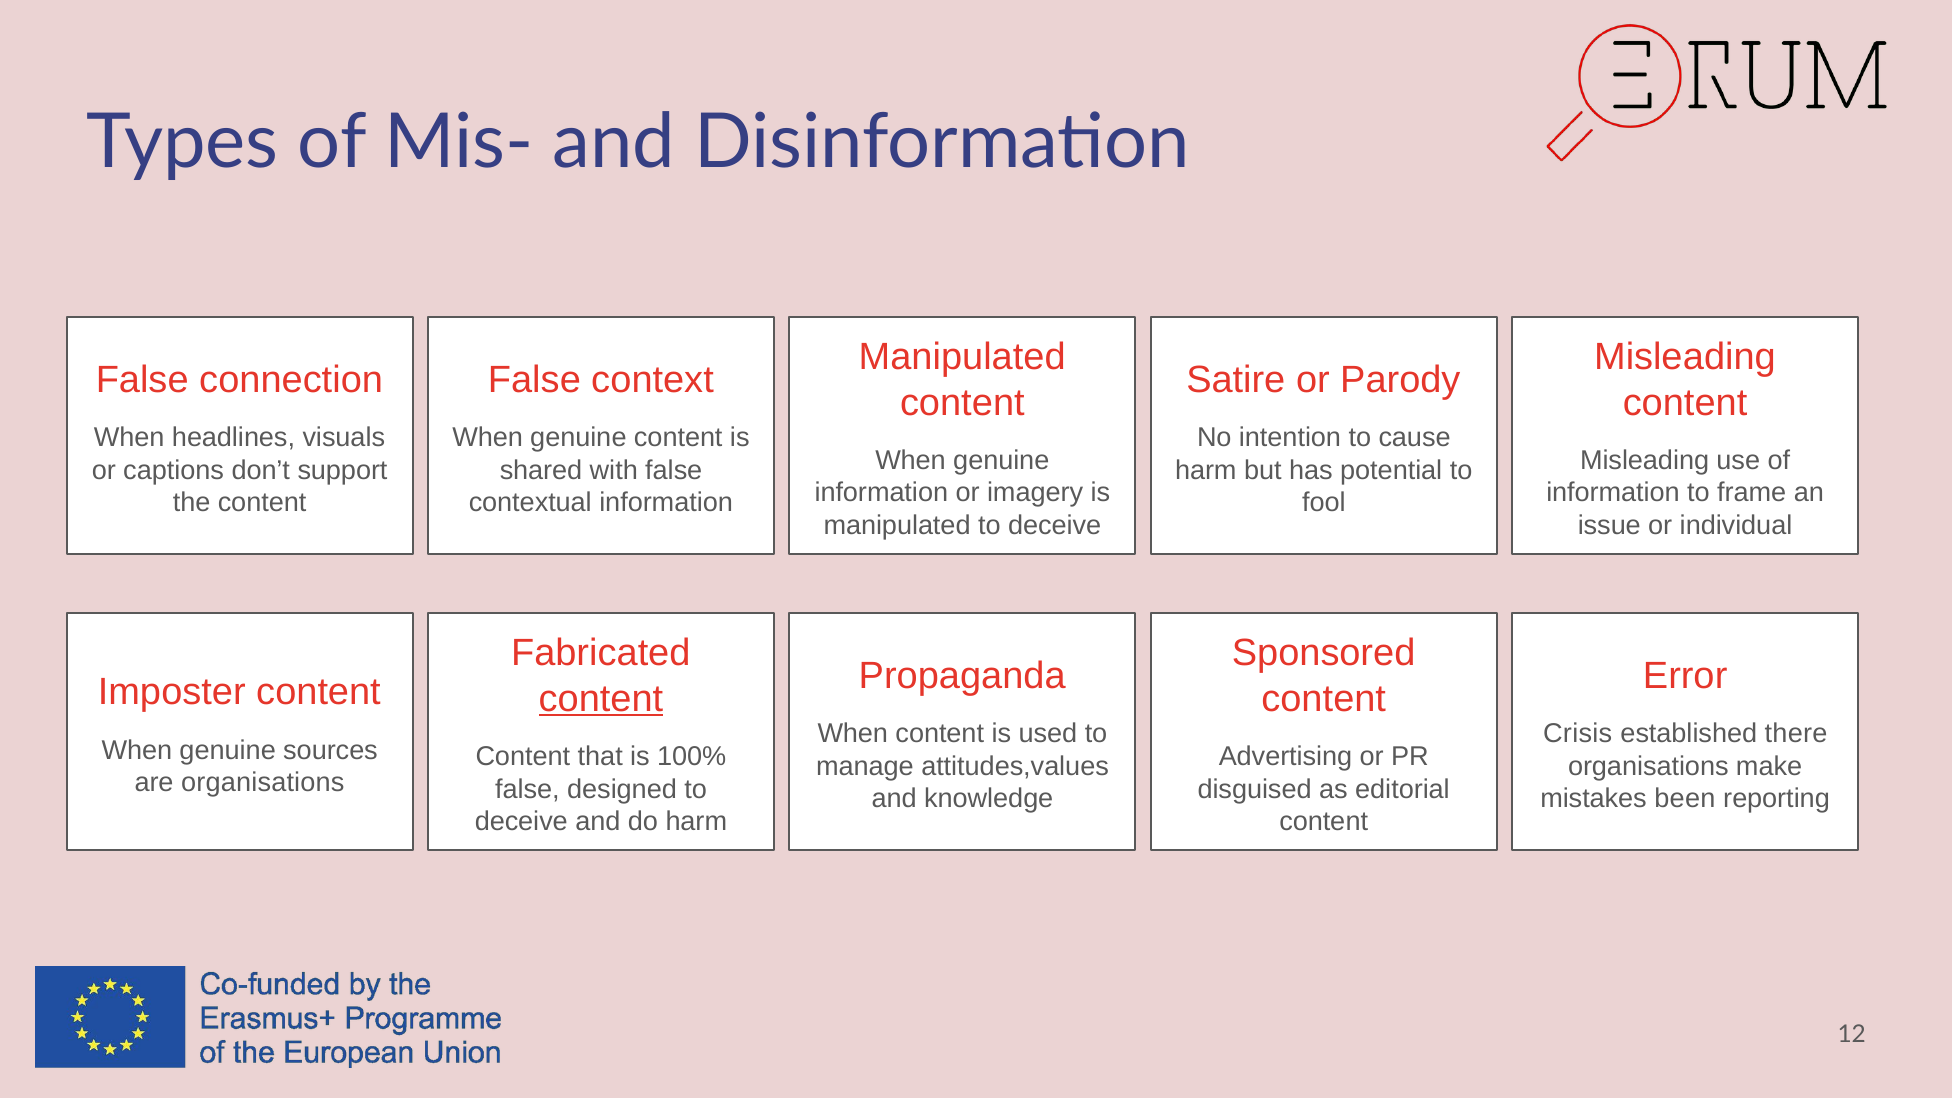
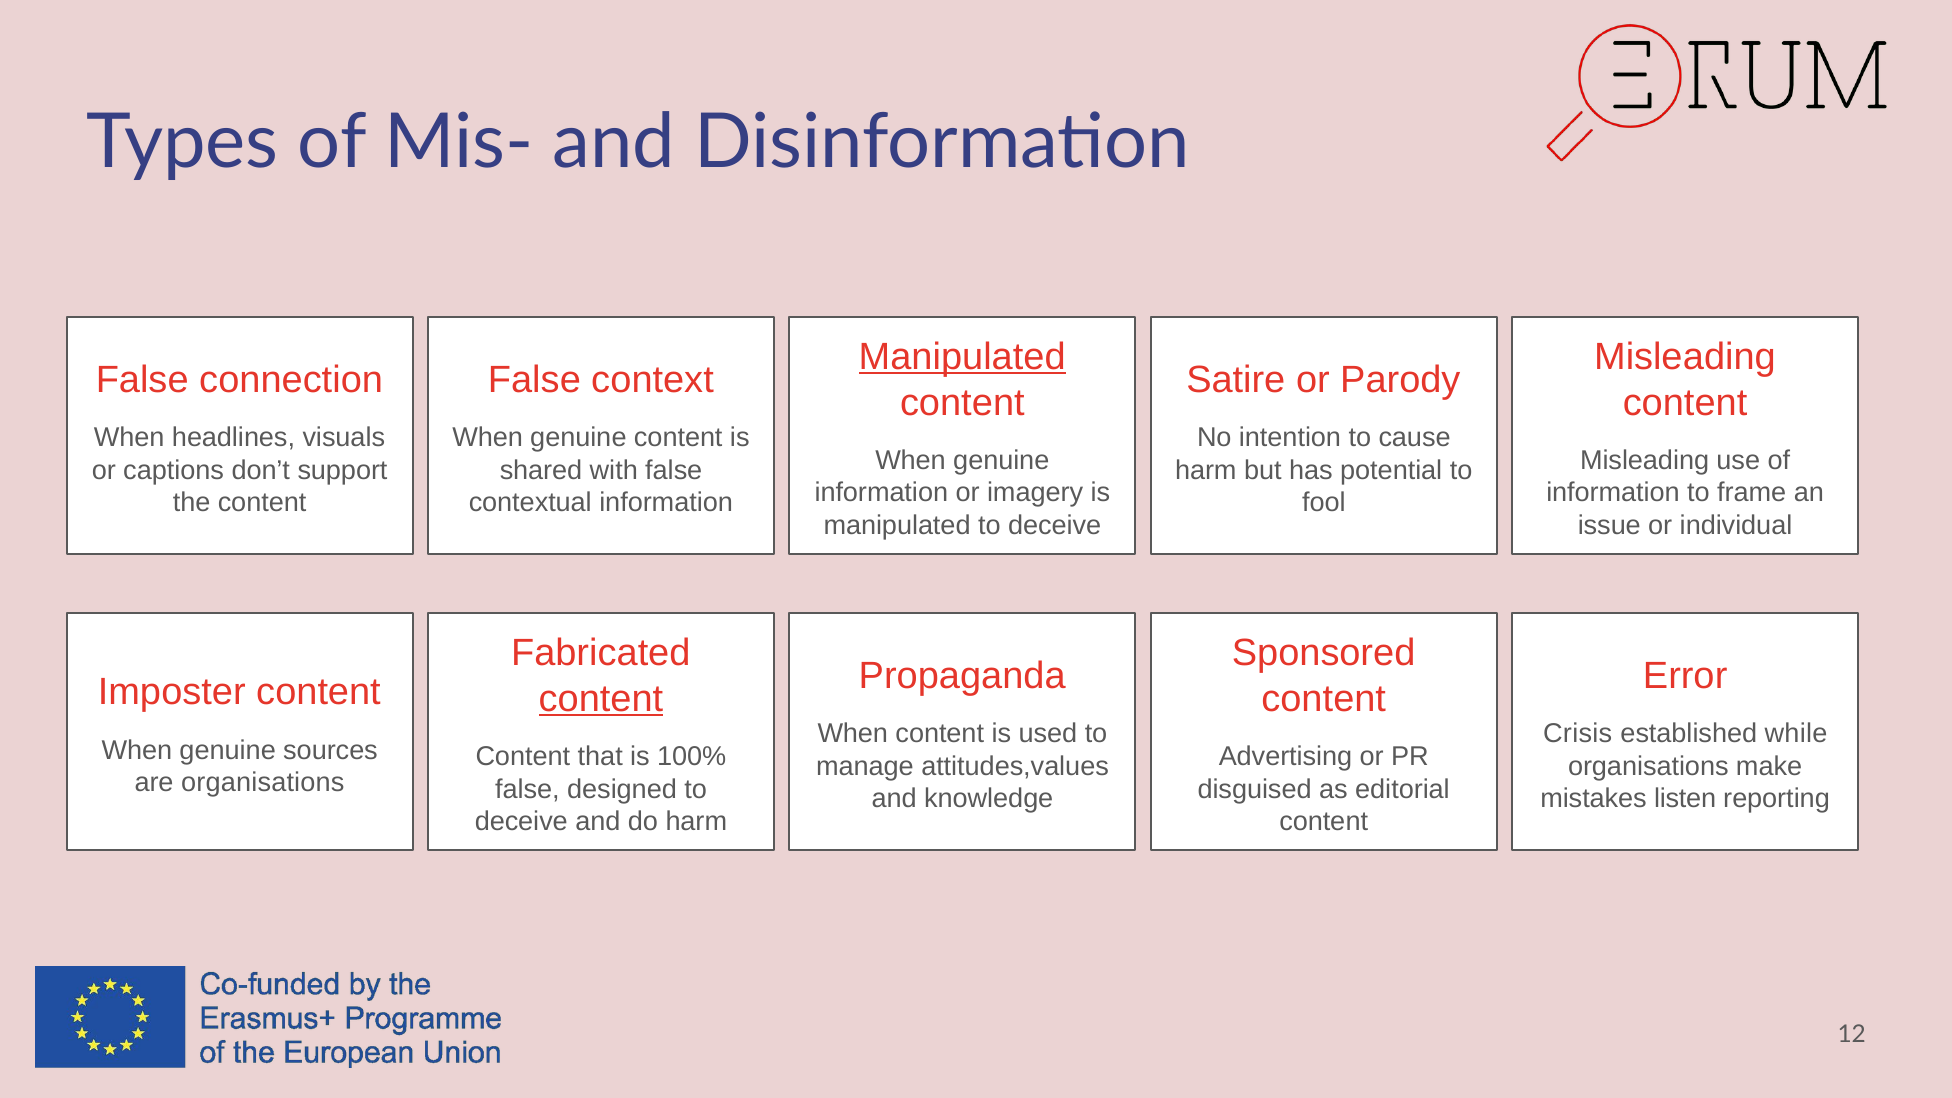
Manipulated underline: none -> present (962, 357)
there: there -> while (1796, 734)
been: been -> listen (1685, 799)
